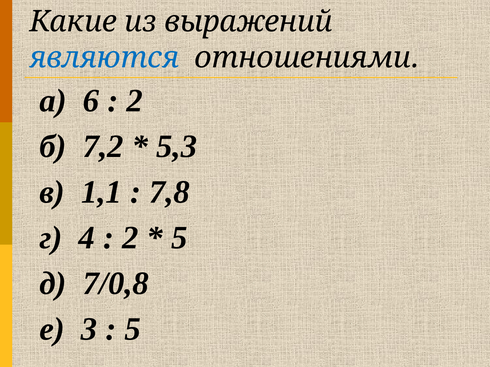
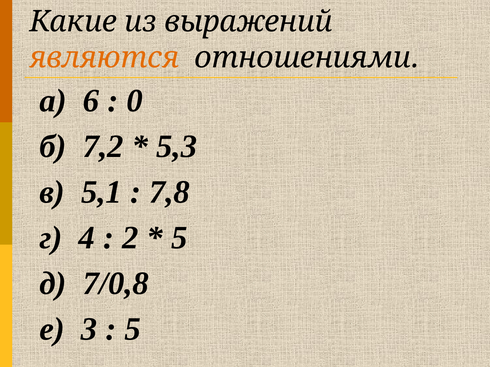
являются colour: blue -> orange (104, 58)
2: 2 -> 0 (135, 101)
1,1: 1,1 -> 5,1 (101, 192)
